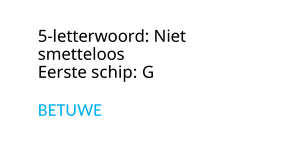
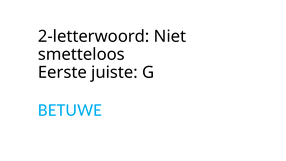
5-letterwoord: 5-letterwoord -> 2-letterwoord (94, 36)
schip: schip -> juiste (114, 72)
